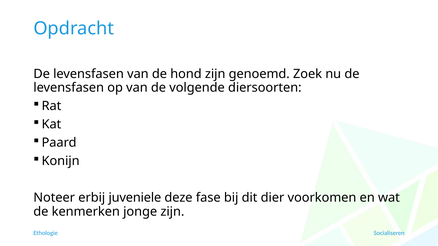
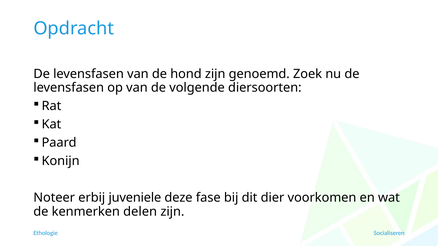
jonge: jonge -> delen (140, 212)
